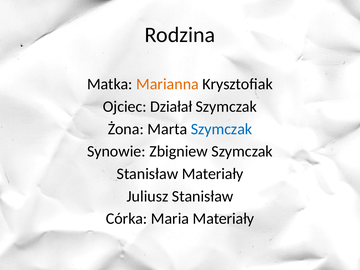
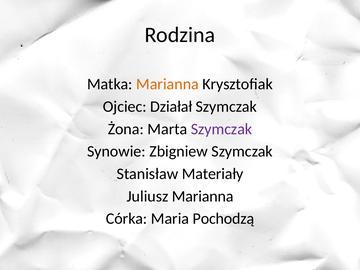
Szymczak colour: blue -> purple (221, 129)
Juliusz Stanisław: Stanisław -> Marianna (203, 196)
Maria Materiały: Materiały -> Pochodzą (223, 219)
